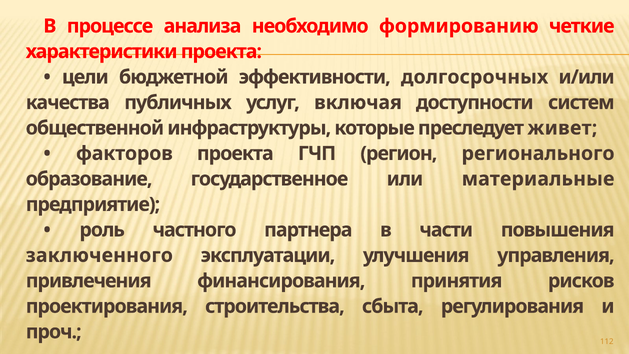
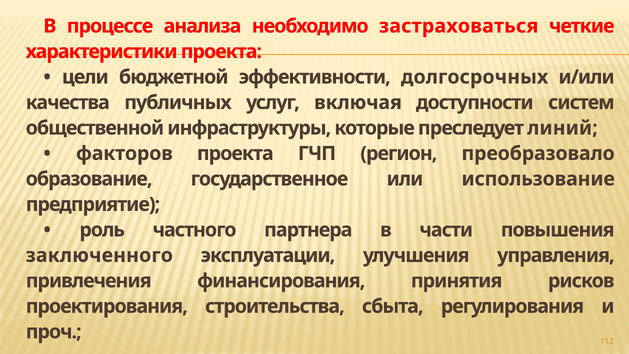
формированию: формированию -> застраховаться (459, 26)
живет: живет -> линий (562, 128)
регионального: регионального -> преобразовало (538, 153)
материальные: материальные -> использование (538, 179)
